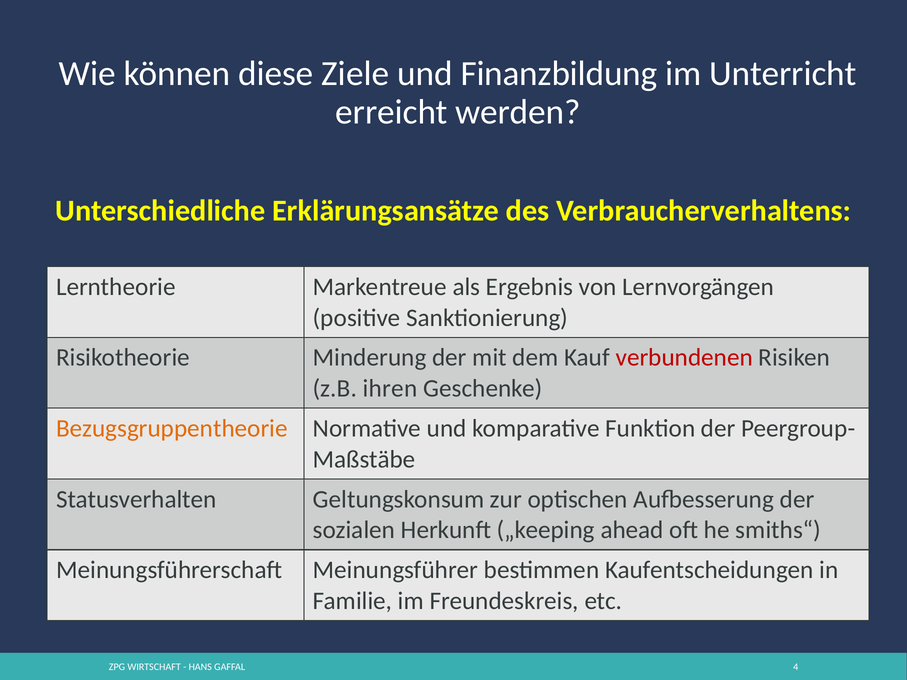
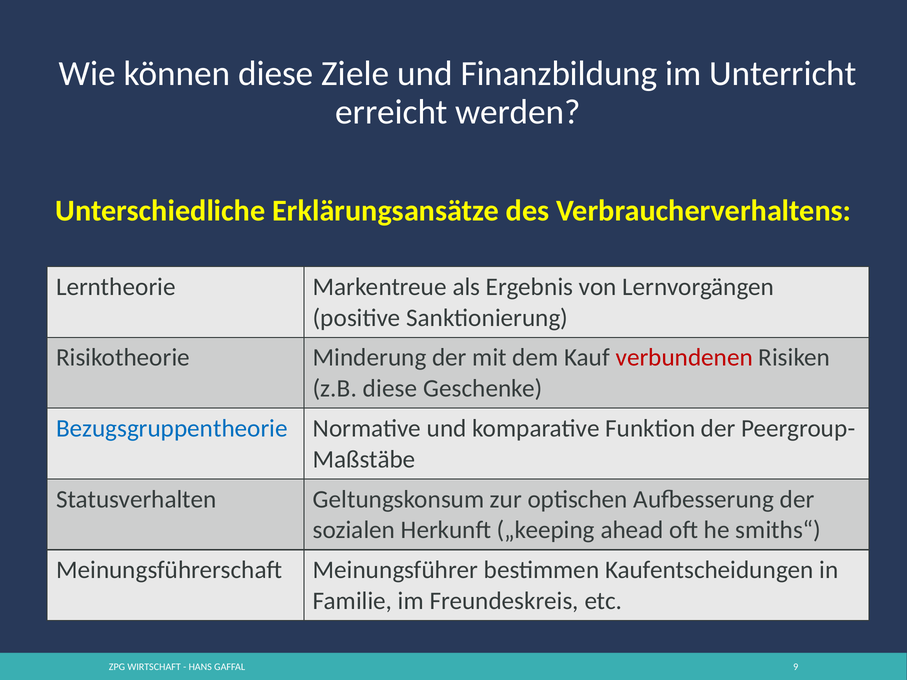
z.B ihren: ihren -> diese (390, 389)
Bezugsgruppentheorie colour: orange -> blue (172, 429)
4: 4 -> 9 (796, 667)
